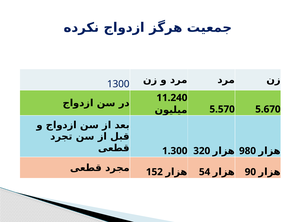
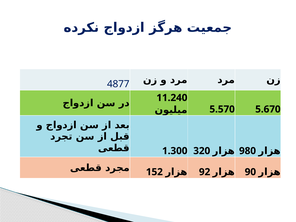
1300: 1300 -> 4877 (118, 84)
54: 54 -> 92 (205, 172)
